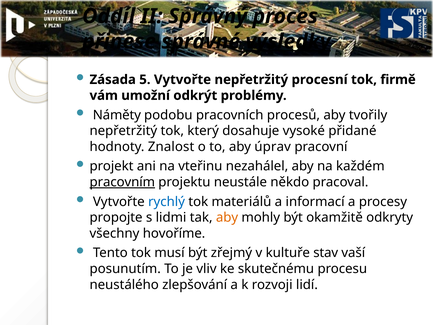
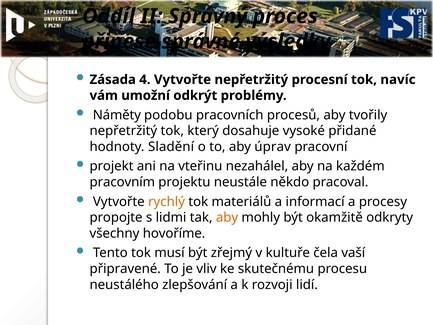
5: 5 -> 4 (145, 80)
firmě: firmě -> navíc (398, 80)
Znalost: Znalost -> Sladění (171, 147)
pracovním underline: present -> none (122, 182)
rychlý colour: blue -> orange (167, 201)
stav: stav -> čela (326, 253)
posunutím: posunutím -> připravené (125, 269)
